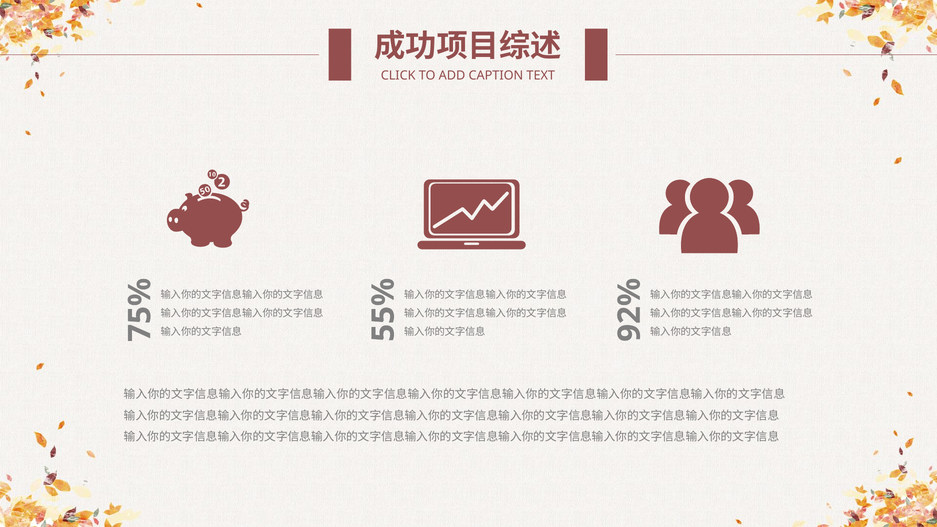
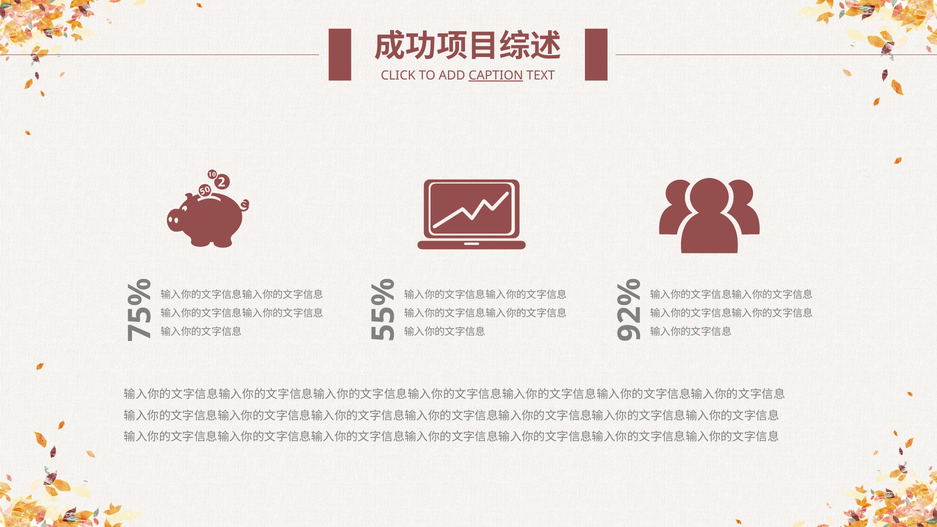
CAPTION underline: none -> present (496, 76)
